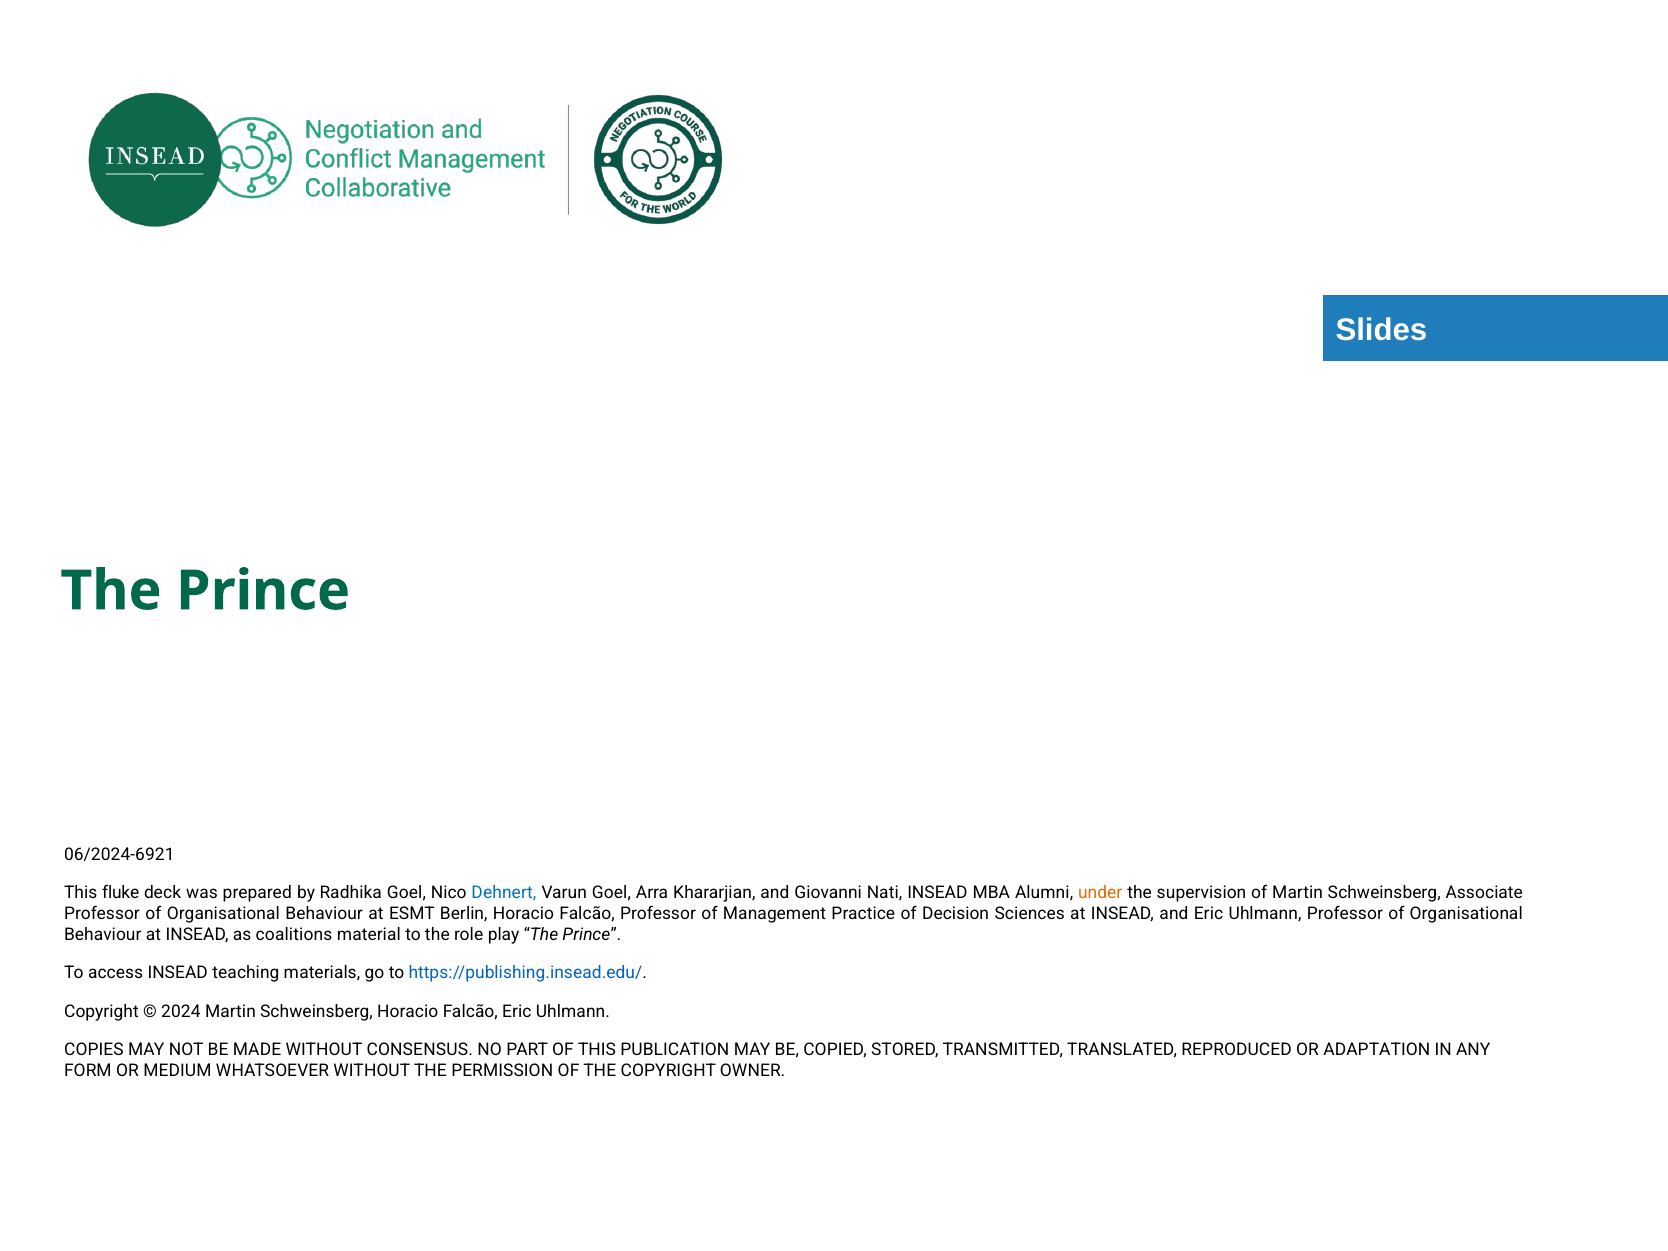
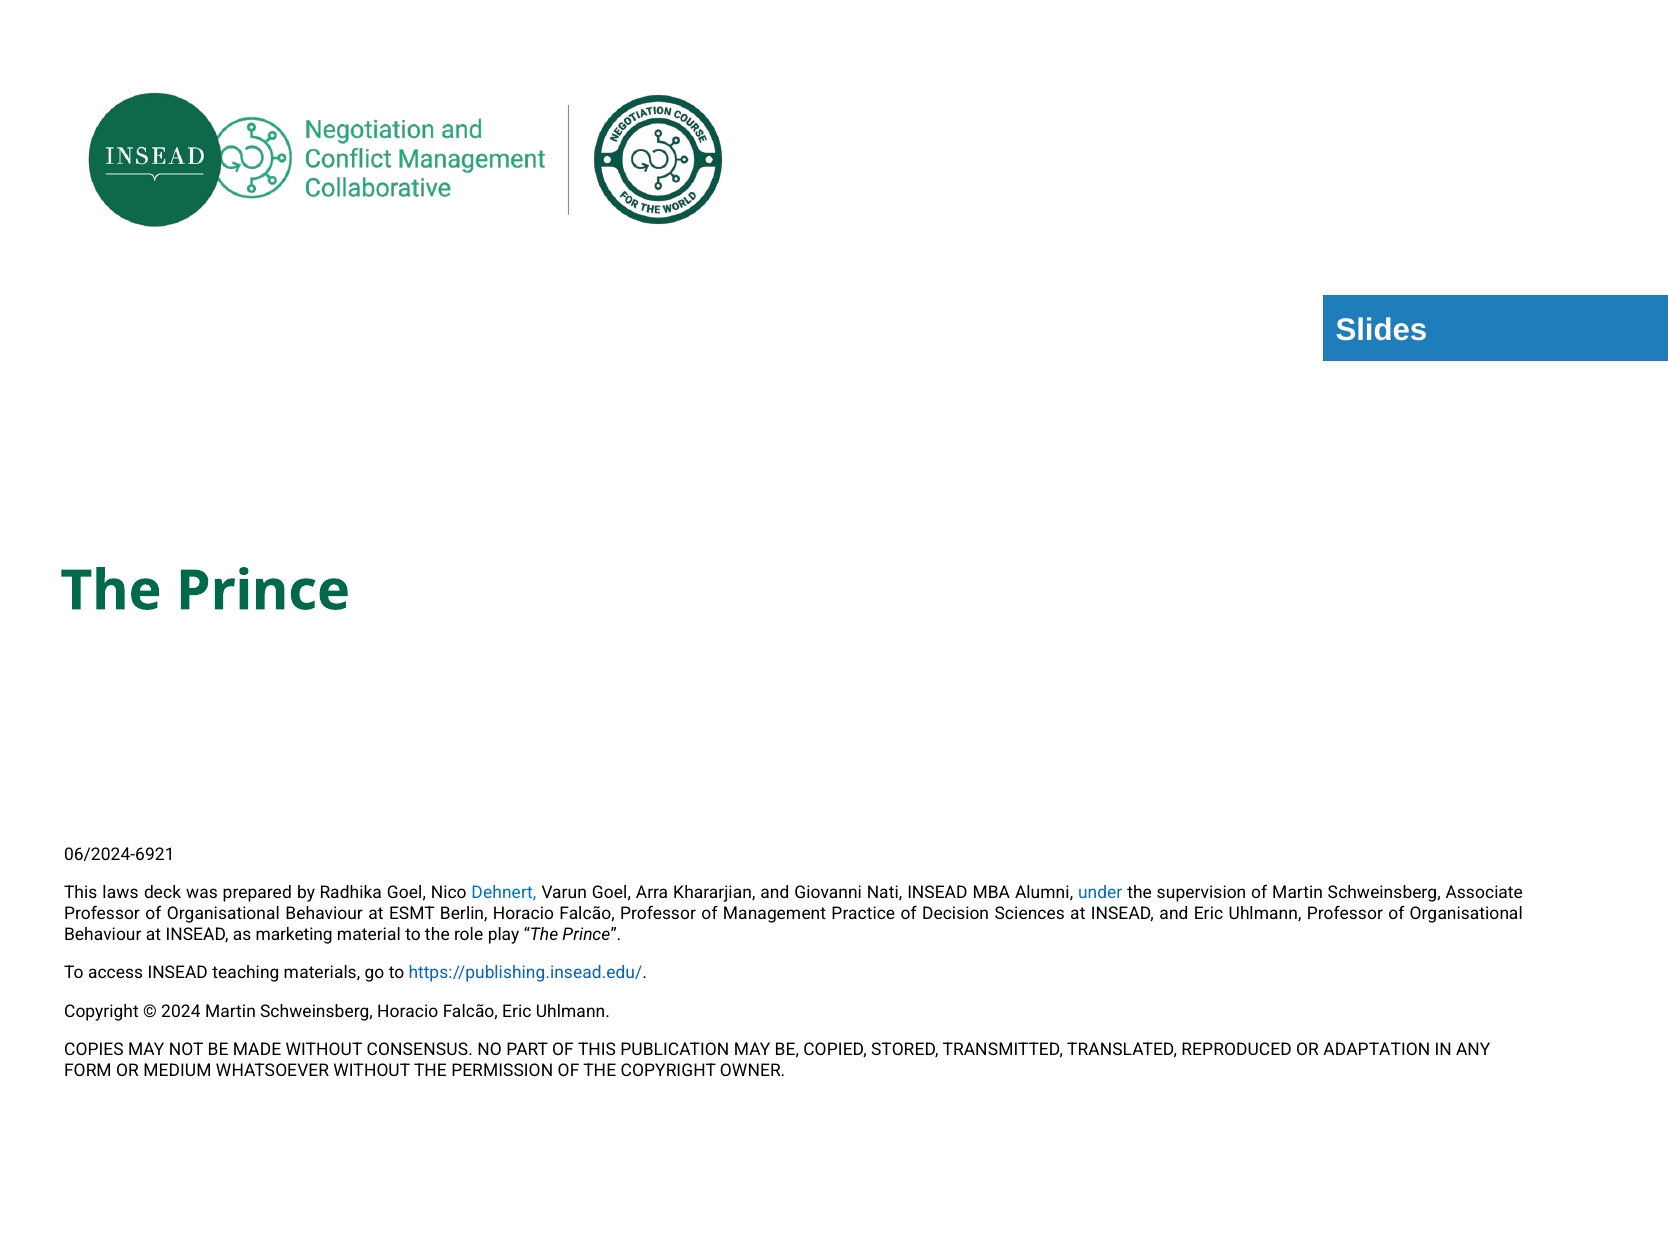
fluke: fluke -> laws (121, 893)
under colour: orange -> blue (1100, 893)
coalitions: coalitions -> marketing (294, 935)
